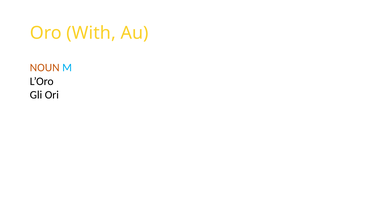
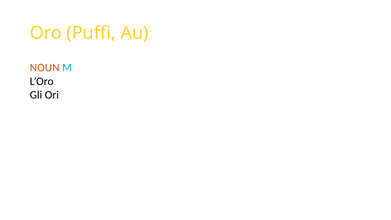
With: With -> Puffi (91, 33)
